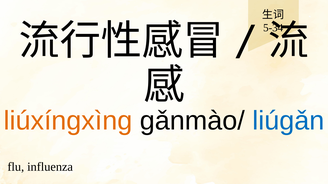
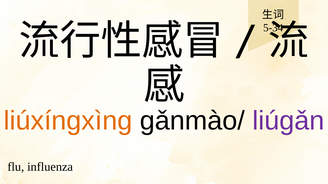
liúgǎn colour: blue -> purple (288, 121)
